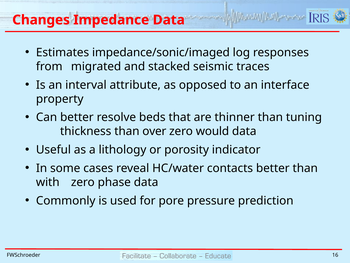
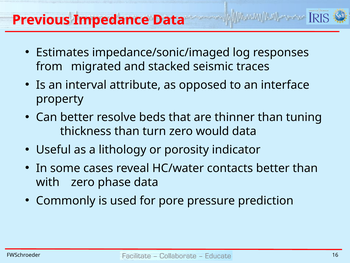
Changes: Changes -> Previous (41, 20)
over: over -> turn (154, 131)
